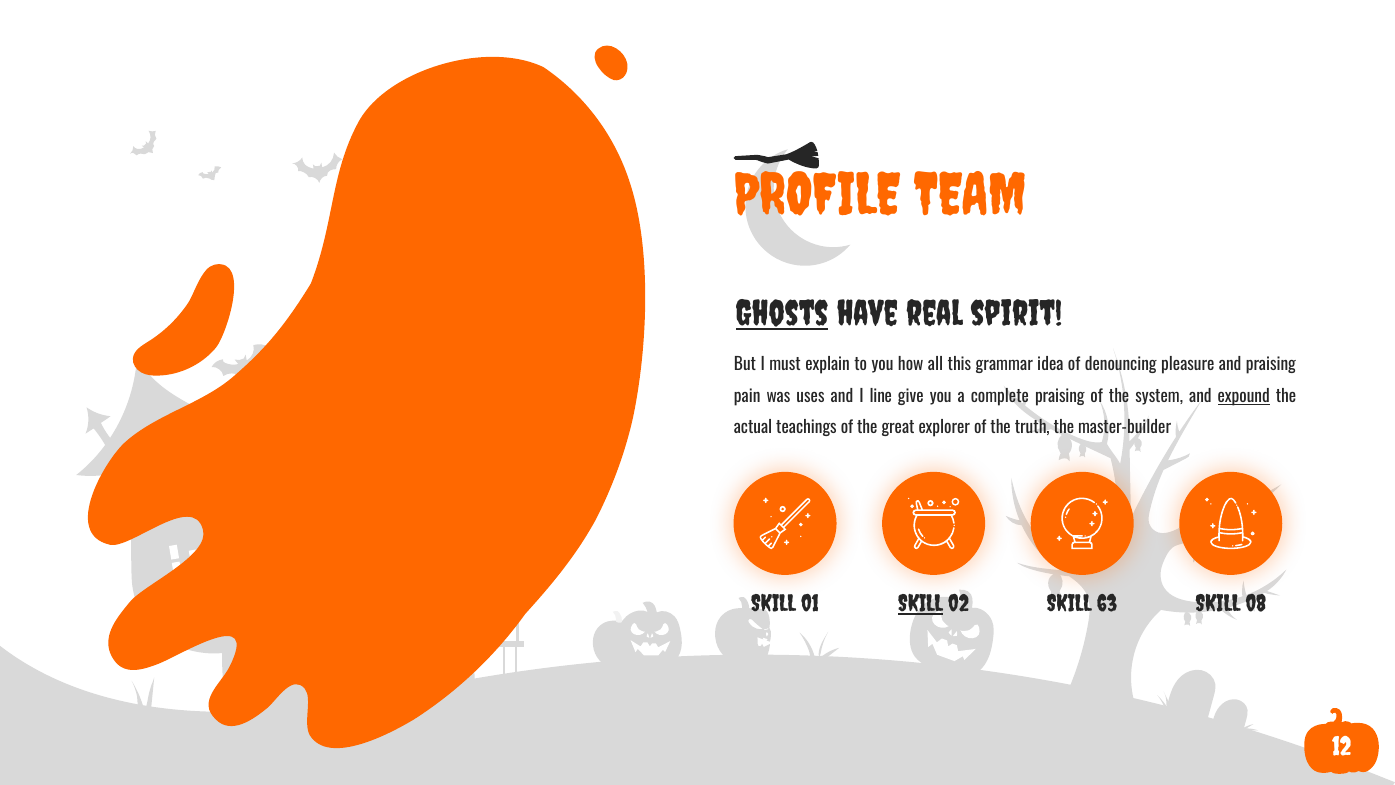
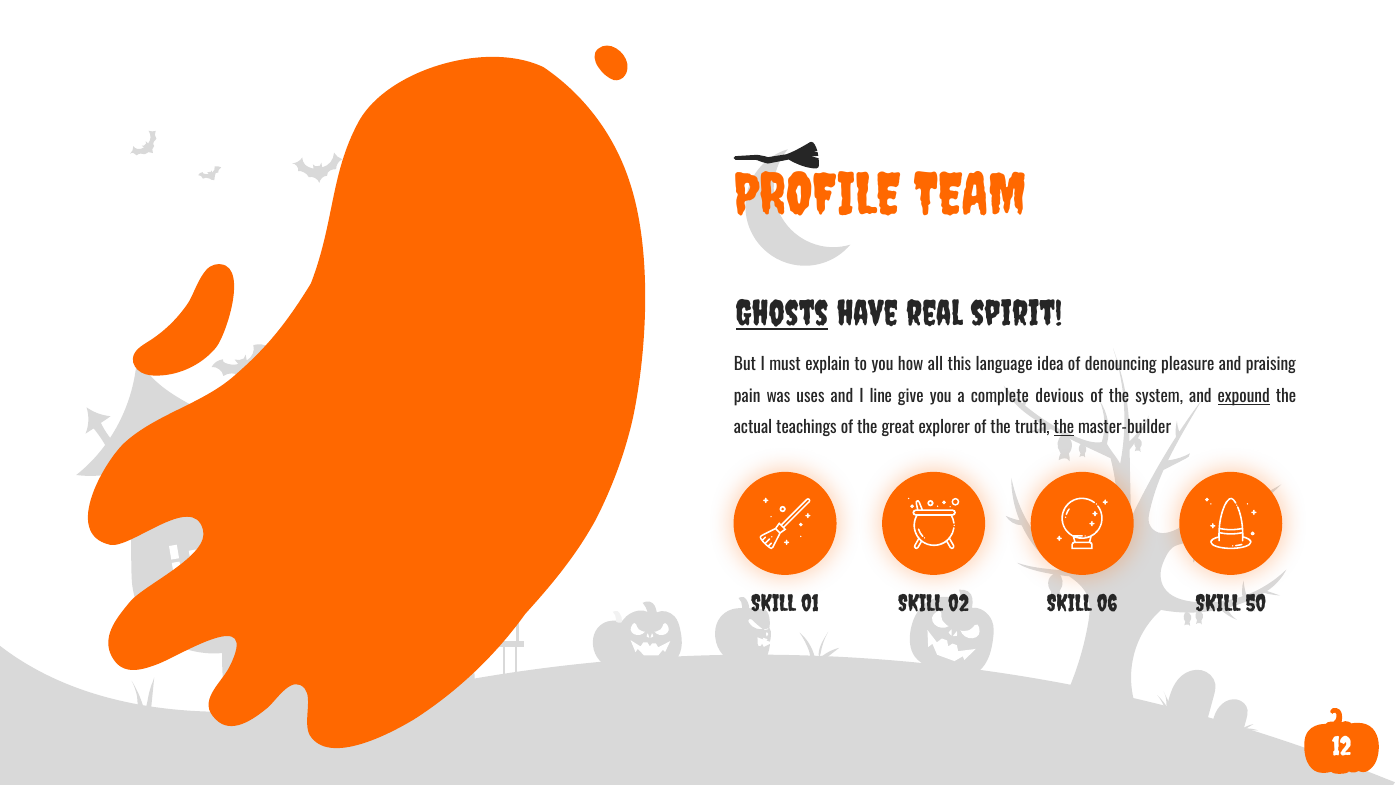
grammar: grammar -> language (1004, 365)
complete praising: praising -> devious (1060, 396)
the underline: none -> present (1064, 428)
SKILL underline: present -> none (921, 604)
63: 63 -> 06 (1107, 604)
08: 08 -> 50 (1256, 604)
